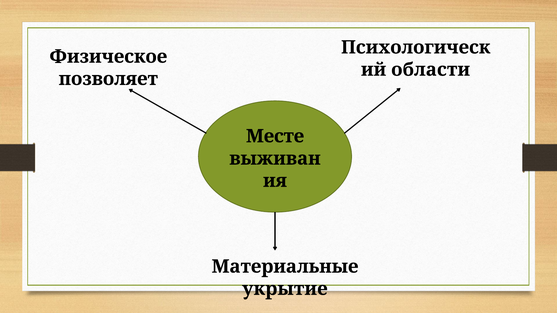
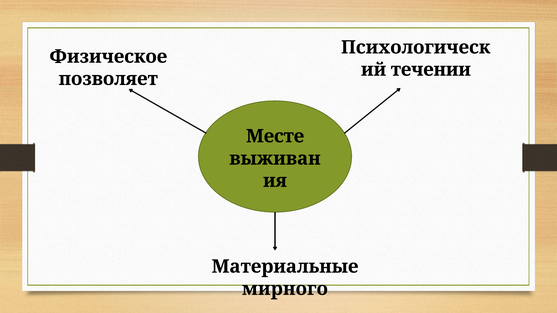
области: области -> течении (431, 70)
укрытие: укрытие -> мирного (285, 289)
